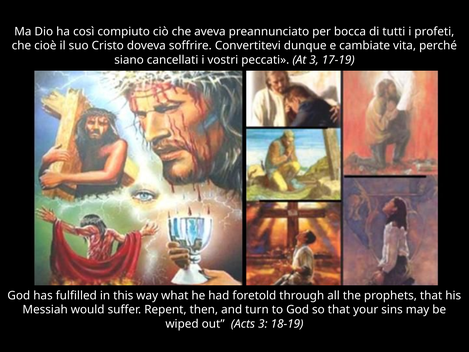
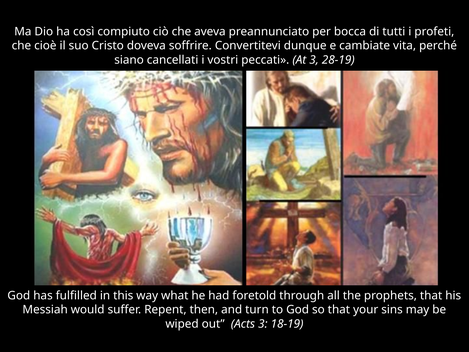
17-19: 17-19 -> 28-19 (338, 60)
